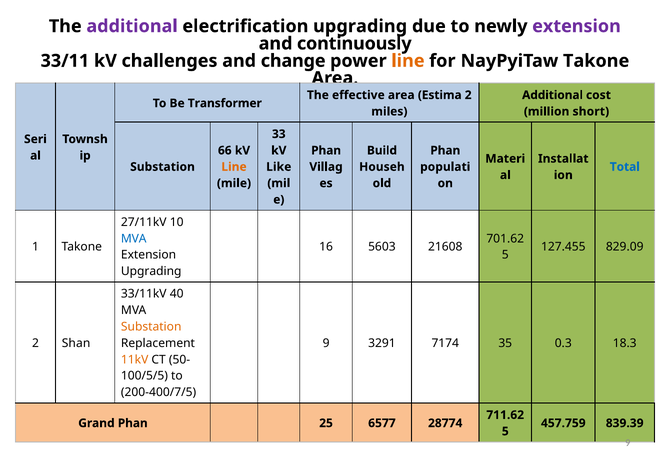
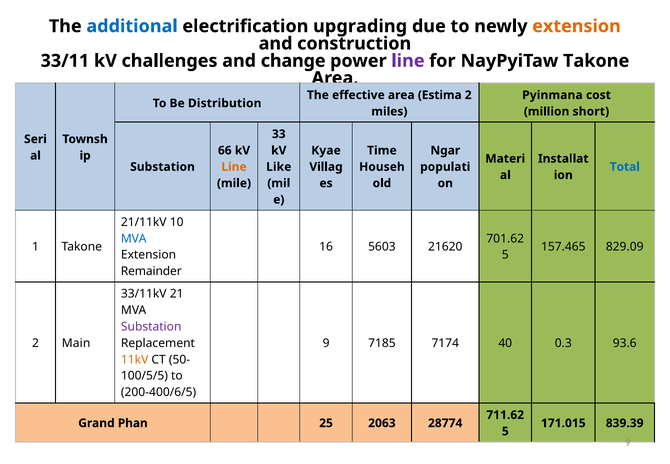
additional colour: purple -> blue (132, 26)
extension colour: purple -> orange (576, 26)
continuously: continuously -> construction (354, 44)
line colour: orange -> purple (408, 61)
Additional: Additional -> Pyinmana (552, 95)
Transformer: Transformer -> Distribution (225, 103)
Phan: Phan -> Kyae (326, 150)
Build: Build -> Time (382, 150)
Phan: Phan -> Ngar (445, 150)
27/11kV: 27/11kV -> 21/11kV (144, 222)
21608: 21608 -> 21620 (445, 247)
127.455: 127.455 -> 157.465 (563, 247)
Upgrading: Upgrading -> Remainder (151, 271)
40: 40 -> 21 (177, 294)
Substation colour: orange -> purple (151, 327)
Shan: Shan -> Main (76, 343)
3291: 3291 -> 7185 (382, 343)
35: 35 -> 40 (505, 343)
18.3: 18.3 -> 93.6 (625, 343)
200-400/7/5: 200-400/7/5 -> 200-400/6/5 (159, 392)
6577: 6577 -> 2063 (382, 423)
457.759: 457.759 -> 171.015 (563, 423)
